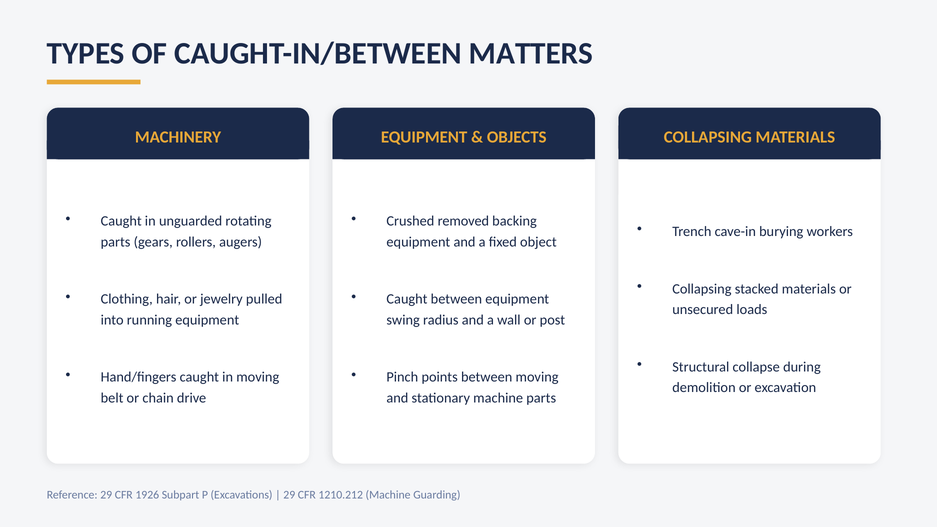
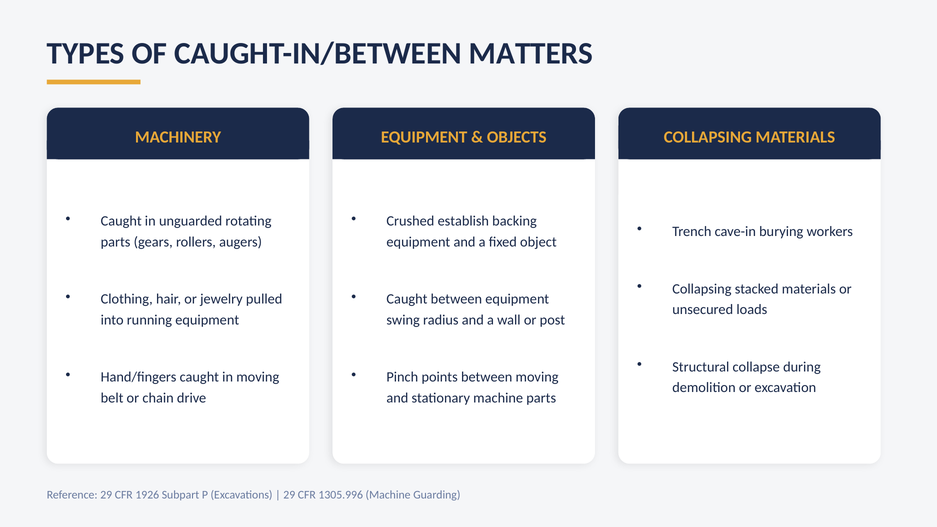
removed: removed -> establish (463, 221)
1210.212: 1210.212 -> 1305.996 (341, 495)
